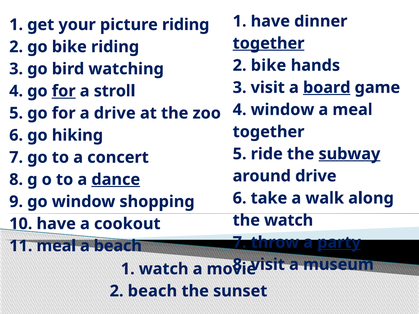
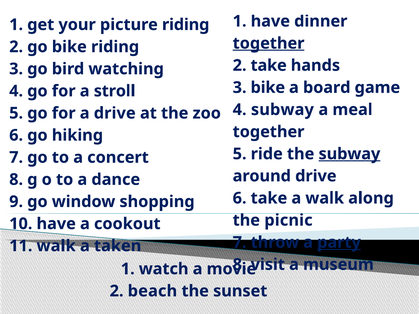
bike: bike -> take (269, 65)
visit: visit -> bike (268, 88)
board underline: present -> none (327, 88)
for underline: present -> none (64, 91)
window: window -> subway (282, 110)
dance underline: present -> none (116, 180)
the watch: watch -> picnic (288, 220)
meal: meal -> walk (56, 246)
a beach: beach -> taken (118, 246)
